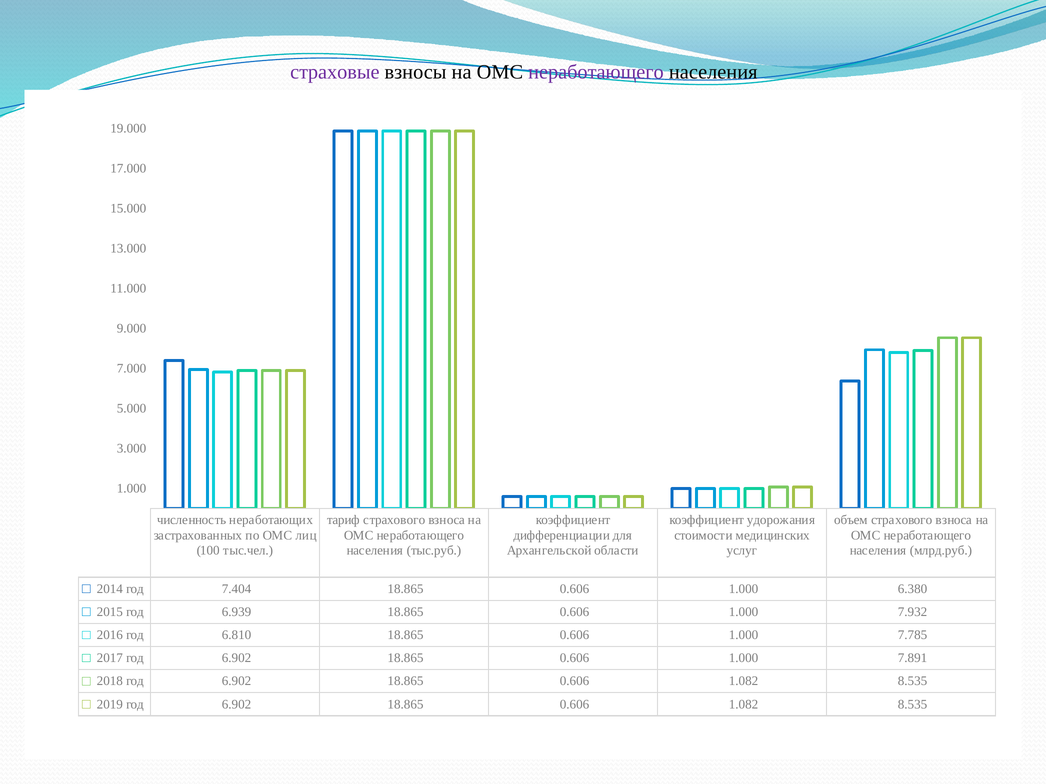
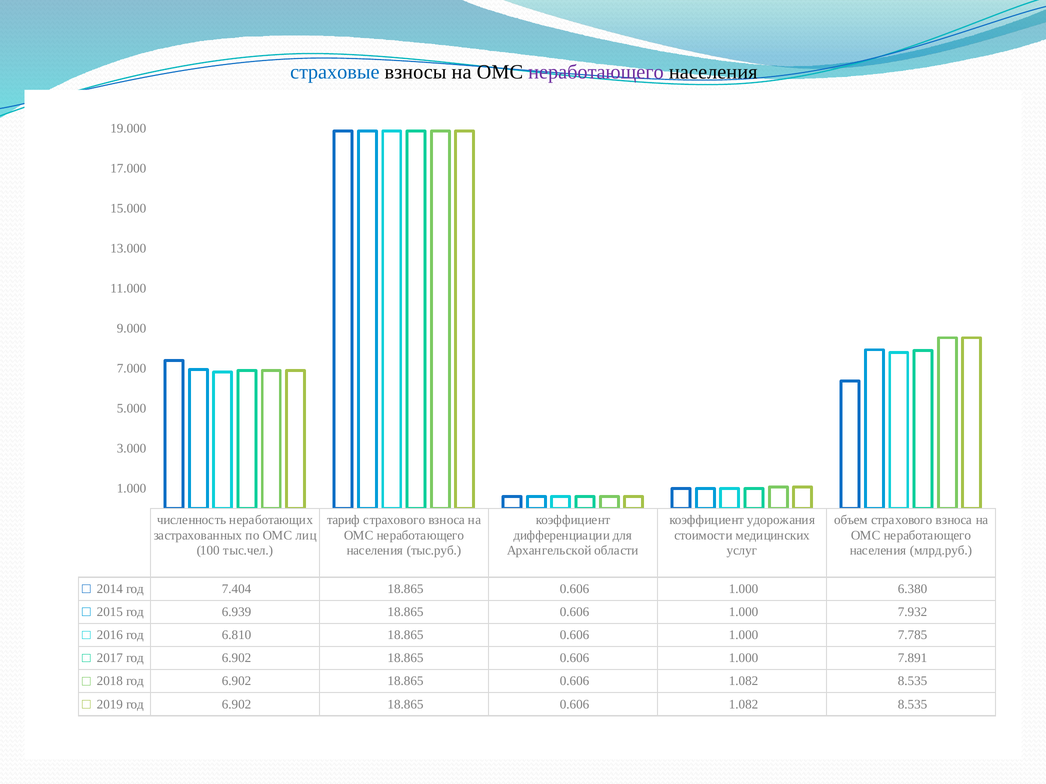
страховые colour: purple -> blue (335, 72)
